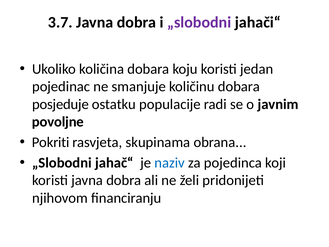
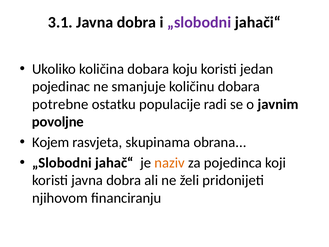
3.7: 3.7 -> 3.1 (60, 22)
posjeduje: posjeduje -> potrebne (60, 104)
Pokriti: Pokriti -> Kojem (51, 142)
naziv colour: blue -> orange (170, 163)
